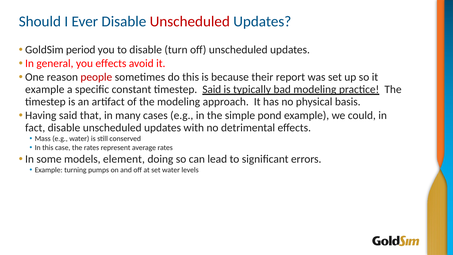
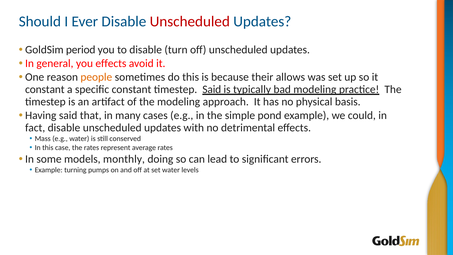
people colour: red -> orange (96, 77)
report: report -> allows (290, 77)
example: example -> constant (45, 89)
element: element -> monthly (124, 159)
